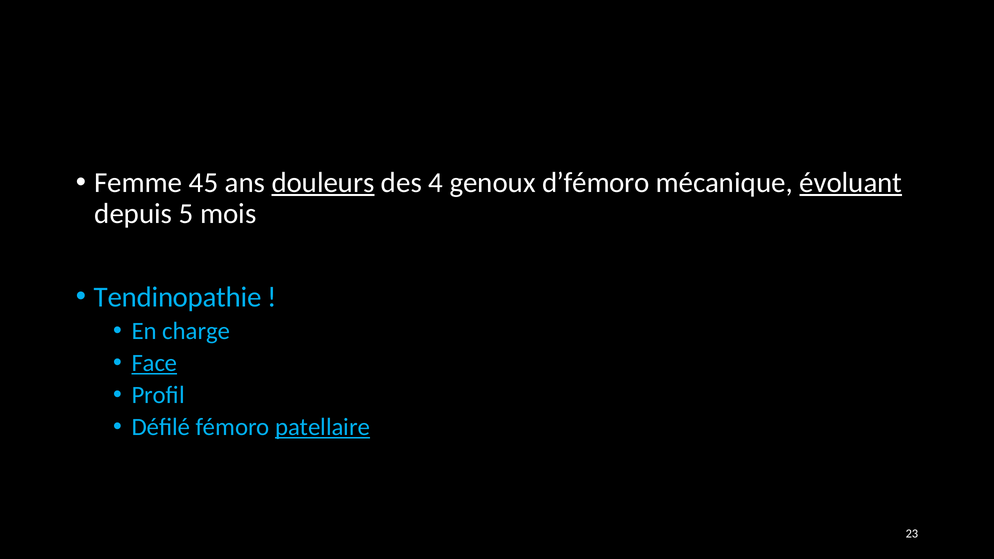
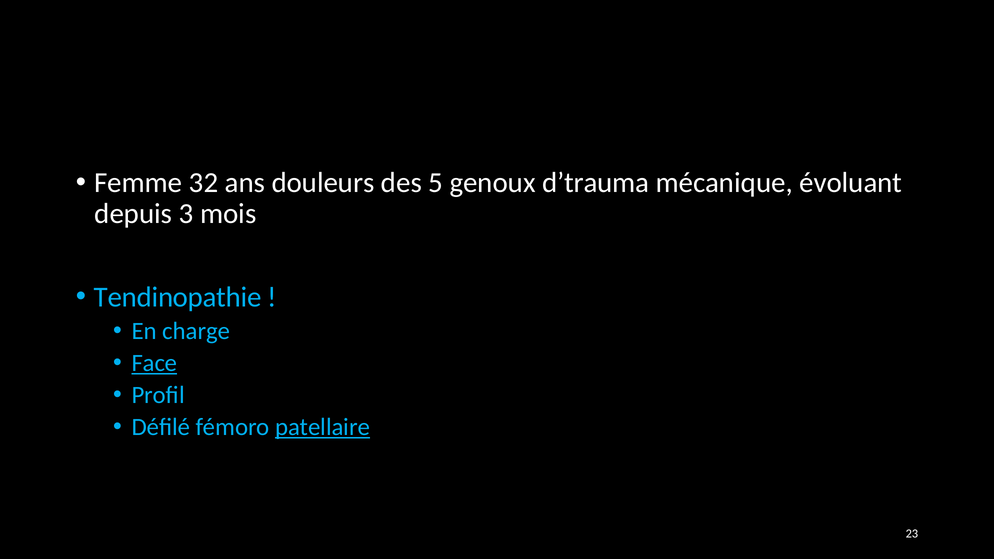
45: 45 -> 32 (204, 183)
douleurs underline: present -> none (323, 183)
4: 4 -> 5 (436, 183)
d’fémoro: d’fémoro -> d’trauma (596, 183)
évoluant underline: present -> none (851, 183)
5: 5 -> 3 (186, 214)
